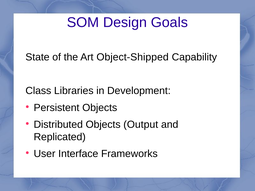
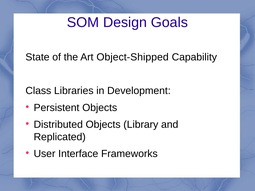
Output: Output -> Library (141, 125)
